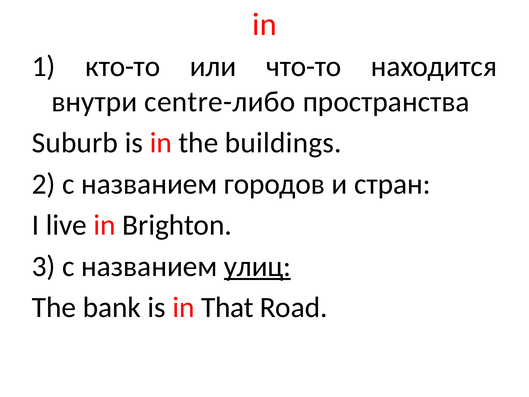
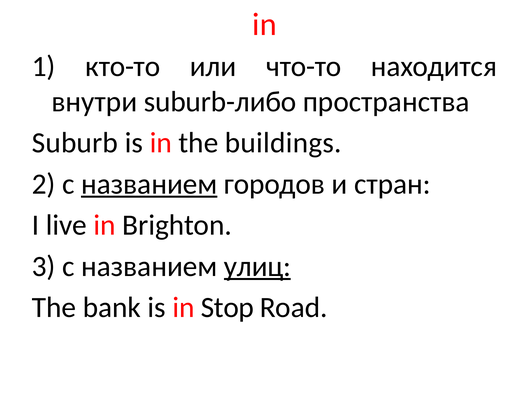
centre-либо: centre-либо -> suburb-либо (220, 102)
названием underline: none -> present (149, 184)
That: That -> Stop (227, 307)
